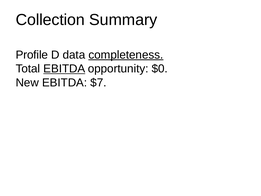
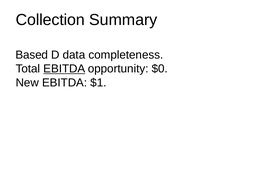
Profile: Profile -> Based (32, 55)
completeness underline: present -> none (126, 55)
$7: $7 -> $1 (98, 83)
